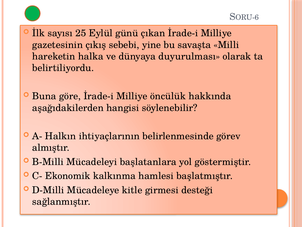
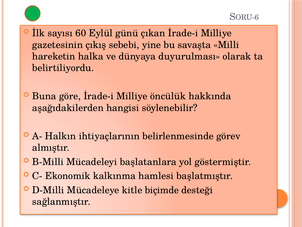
25: 25 -> 60 (81, 33)
girmesi: girmesi -> biçimde (162, 190)
